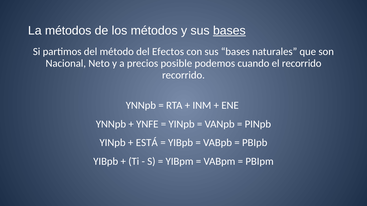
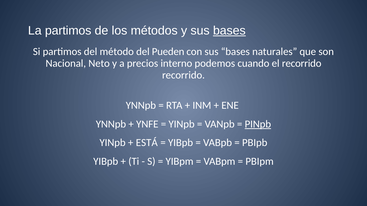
La métodos: métodos -> partimos (68, 31)
Efectos: Efectos -> Pueden (168, 52)
posible: posible -> interno (176, 63)
PINpb underline: none -> present (258, 124)
